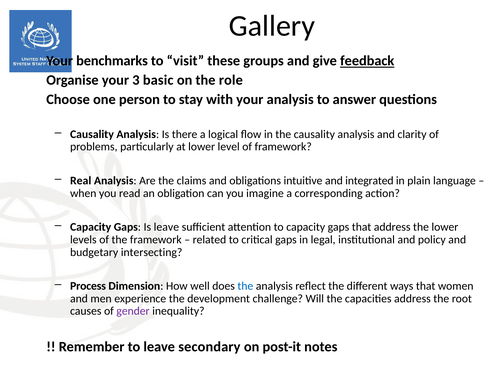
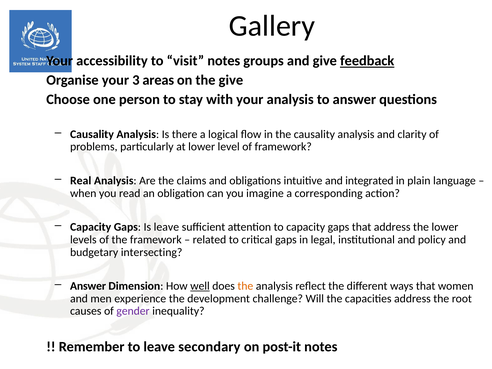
benchmarks: benchmarks -> accessibility (112, 61)
visit these: these -> notes (224, 61)
basic: basic -> areas (158, 80)
the role: role -> give (231, 80)
Process: Process -> Answer (88, 286)
well underline: none -> present (200, 286)
the colour: blue -> orange (245, 286)
